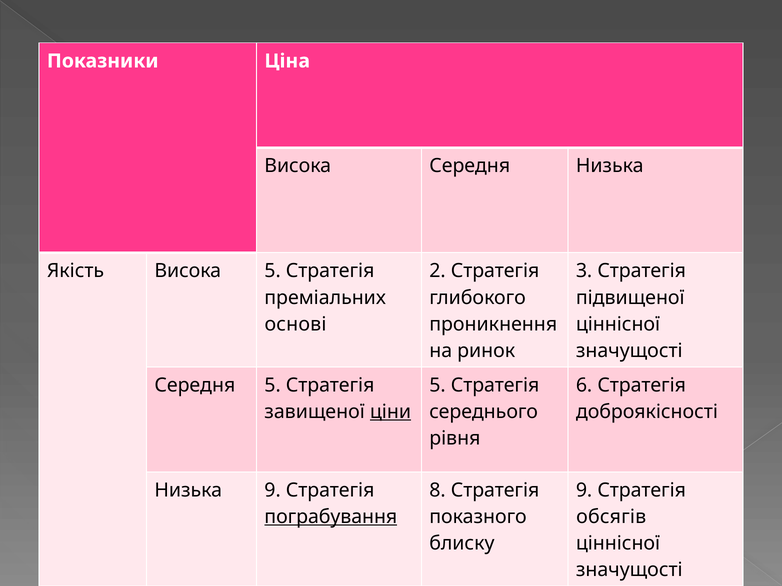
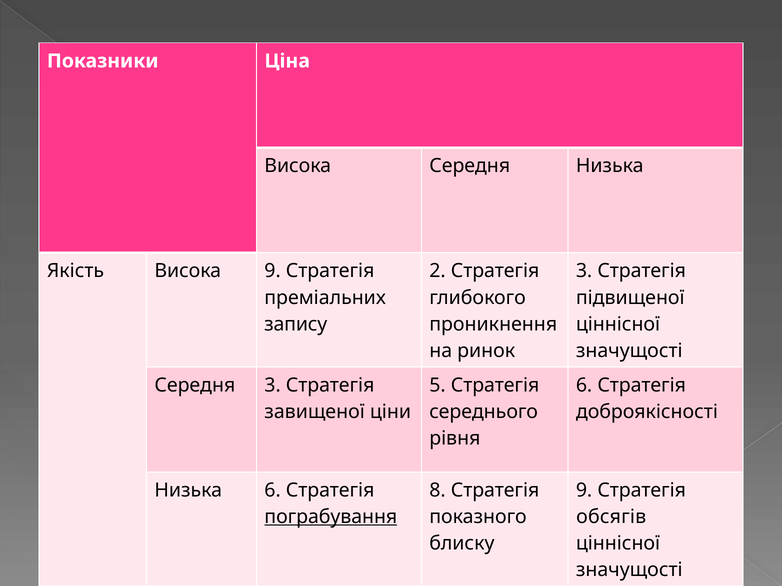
Висока 5: 5 -> 9 (273, 271)
основі: основі -> запису (296, 324)
Середня 5: 5 -> 3 (273, 385)
ціни underline: present -> none (390, 412)
Низька 9: 9 -> 6 (273, 491)
